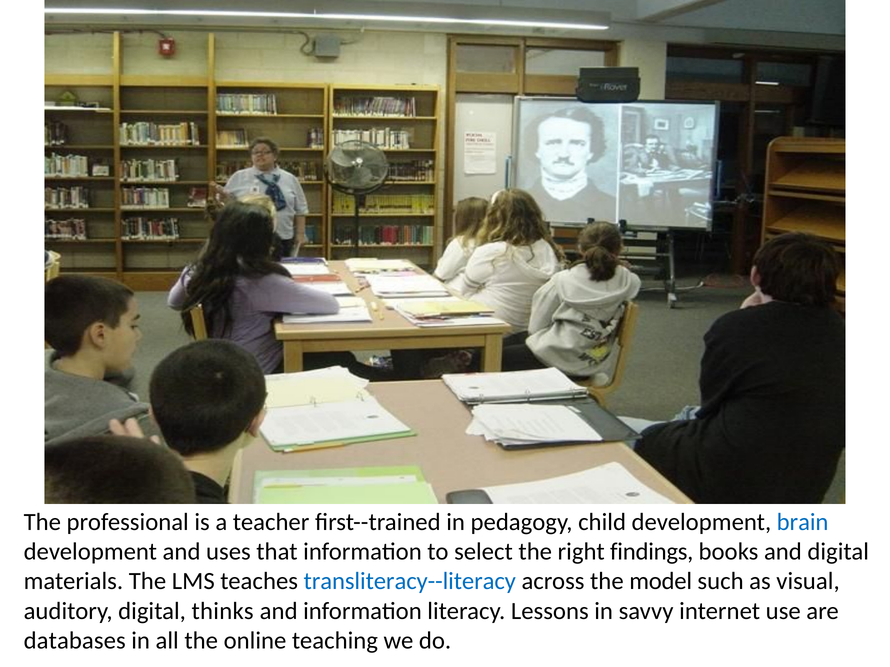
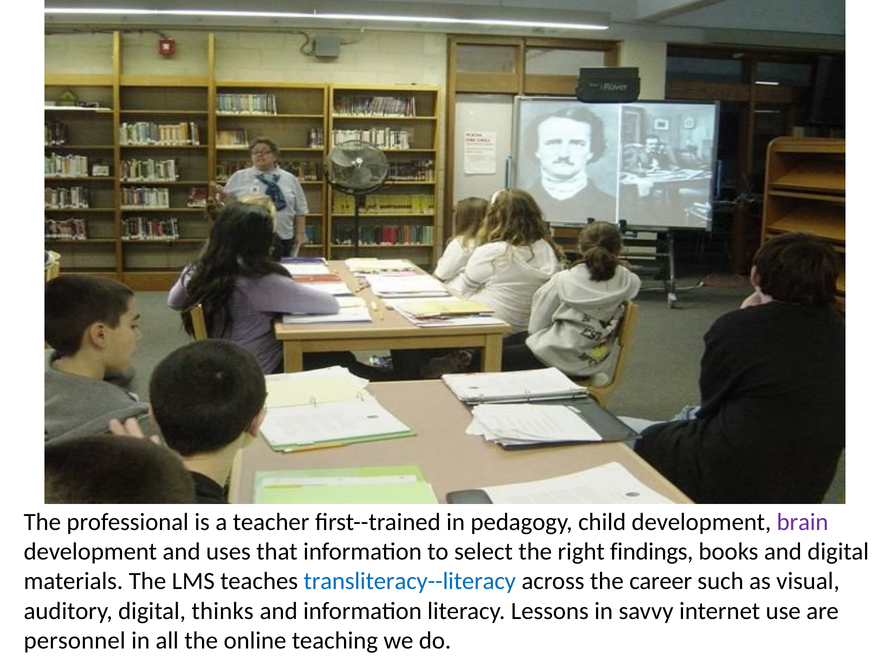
brain colour: blue -> purple (803, 522)
model: model -> career (661, 582)
databases: databases -> personnel (75, 641)
